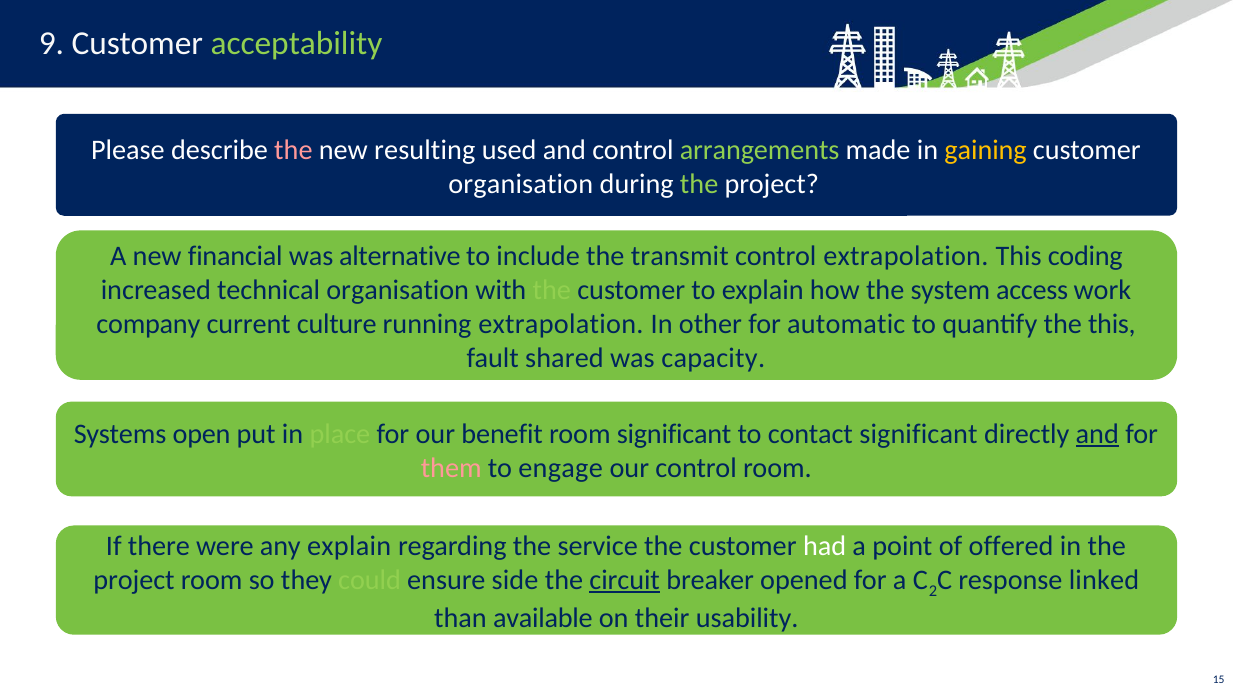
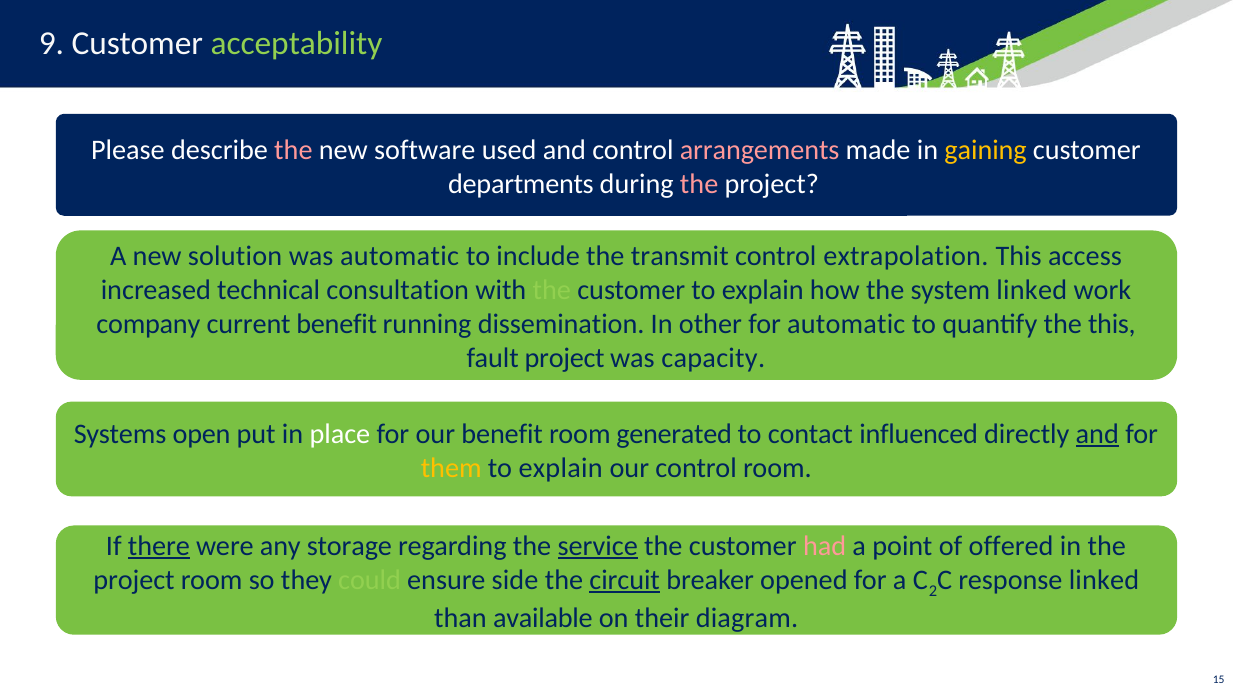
resulting: resulting -> software (425, 150)
arrangements colour: light green -> pink (760, 150)
organisation: organisation -> departments (521, 184)
the colour: light green -> pink (699, 184)
financial: financial -> solution (235, 256)
was alternative: alternative -> automatic (400, 256)
coding: coding -> access (1085, 256)
technical organisation: organisation -> consultation (398, 290)
system access: access -> linked (1032, 290)
current culture: culture -> benefit (337, 324)
running extrapolation: extrapolation -> dissemination (561, 324)
fault shared: shared -> project (565, 358)
place colour: light green -> white (340, 434)
room significant: significant -> generated (674, 434)
contact significant: significant -> influenced (919, 434)
them colour: pink -> yellow (451, 468)
engage: engage -> explain (561, 468)
there underline: none -> present (159, 545)
any explain: explain -> storage (349, 545)
service underline: none -> present (598, 545)
had colour: white -> pink (825, 545)
usability: usability -> diagram (747, 618)
